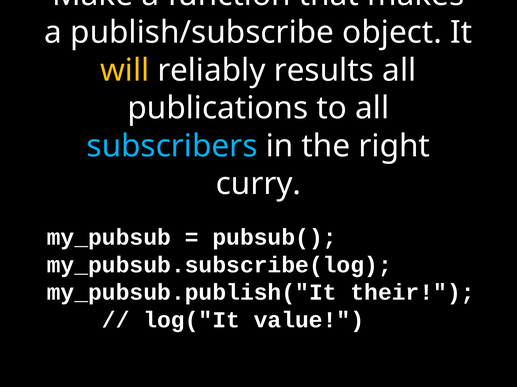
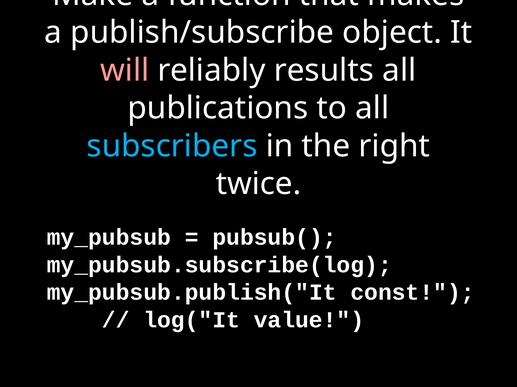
will colour: yellow -> pink (125, 71)
curry: curry -> twice (258, 184)
their: their -> const (412, 293)
